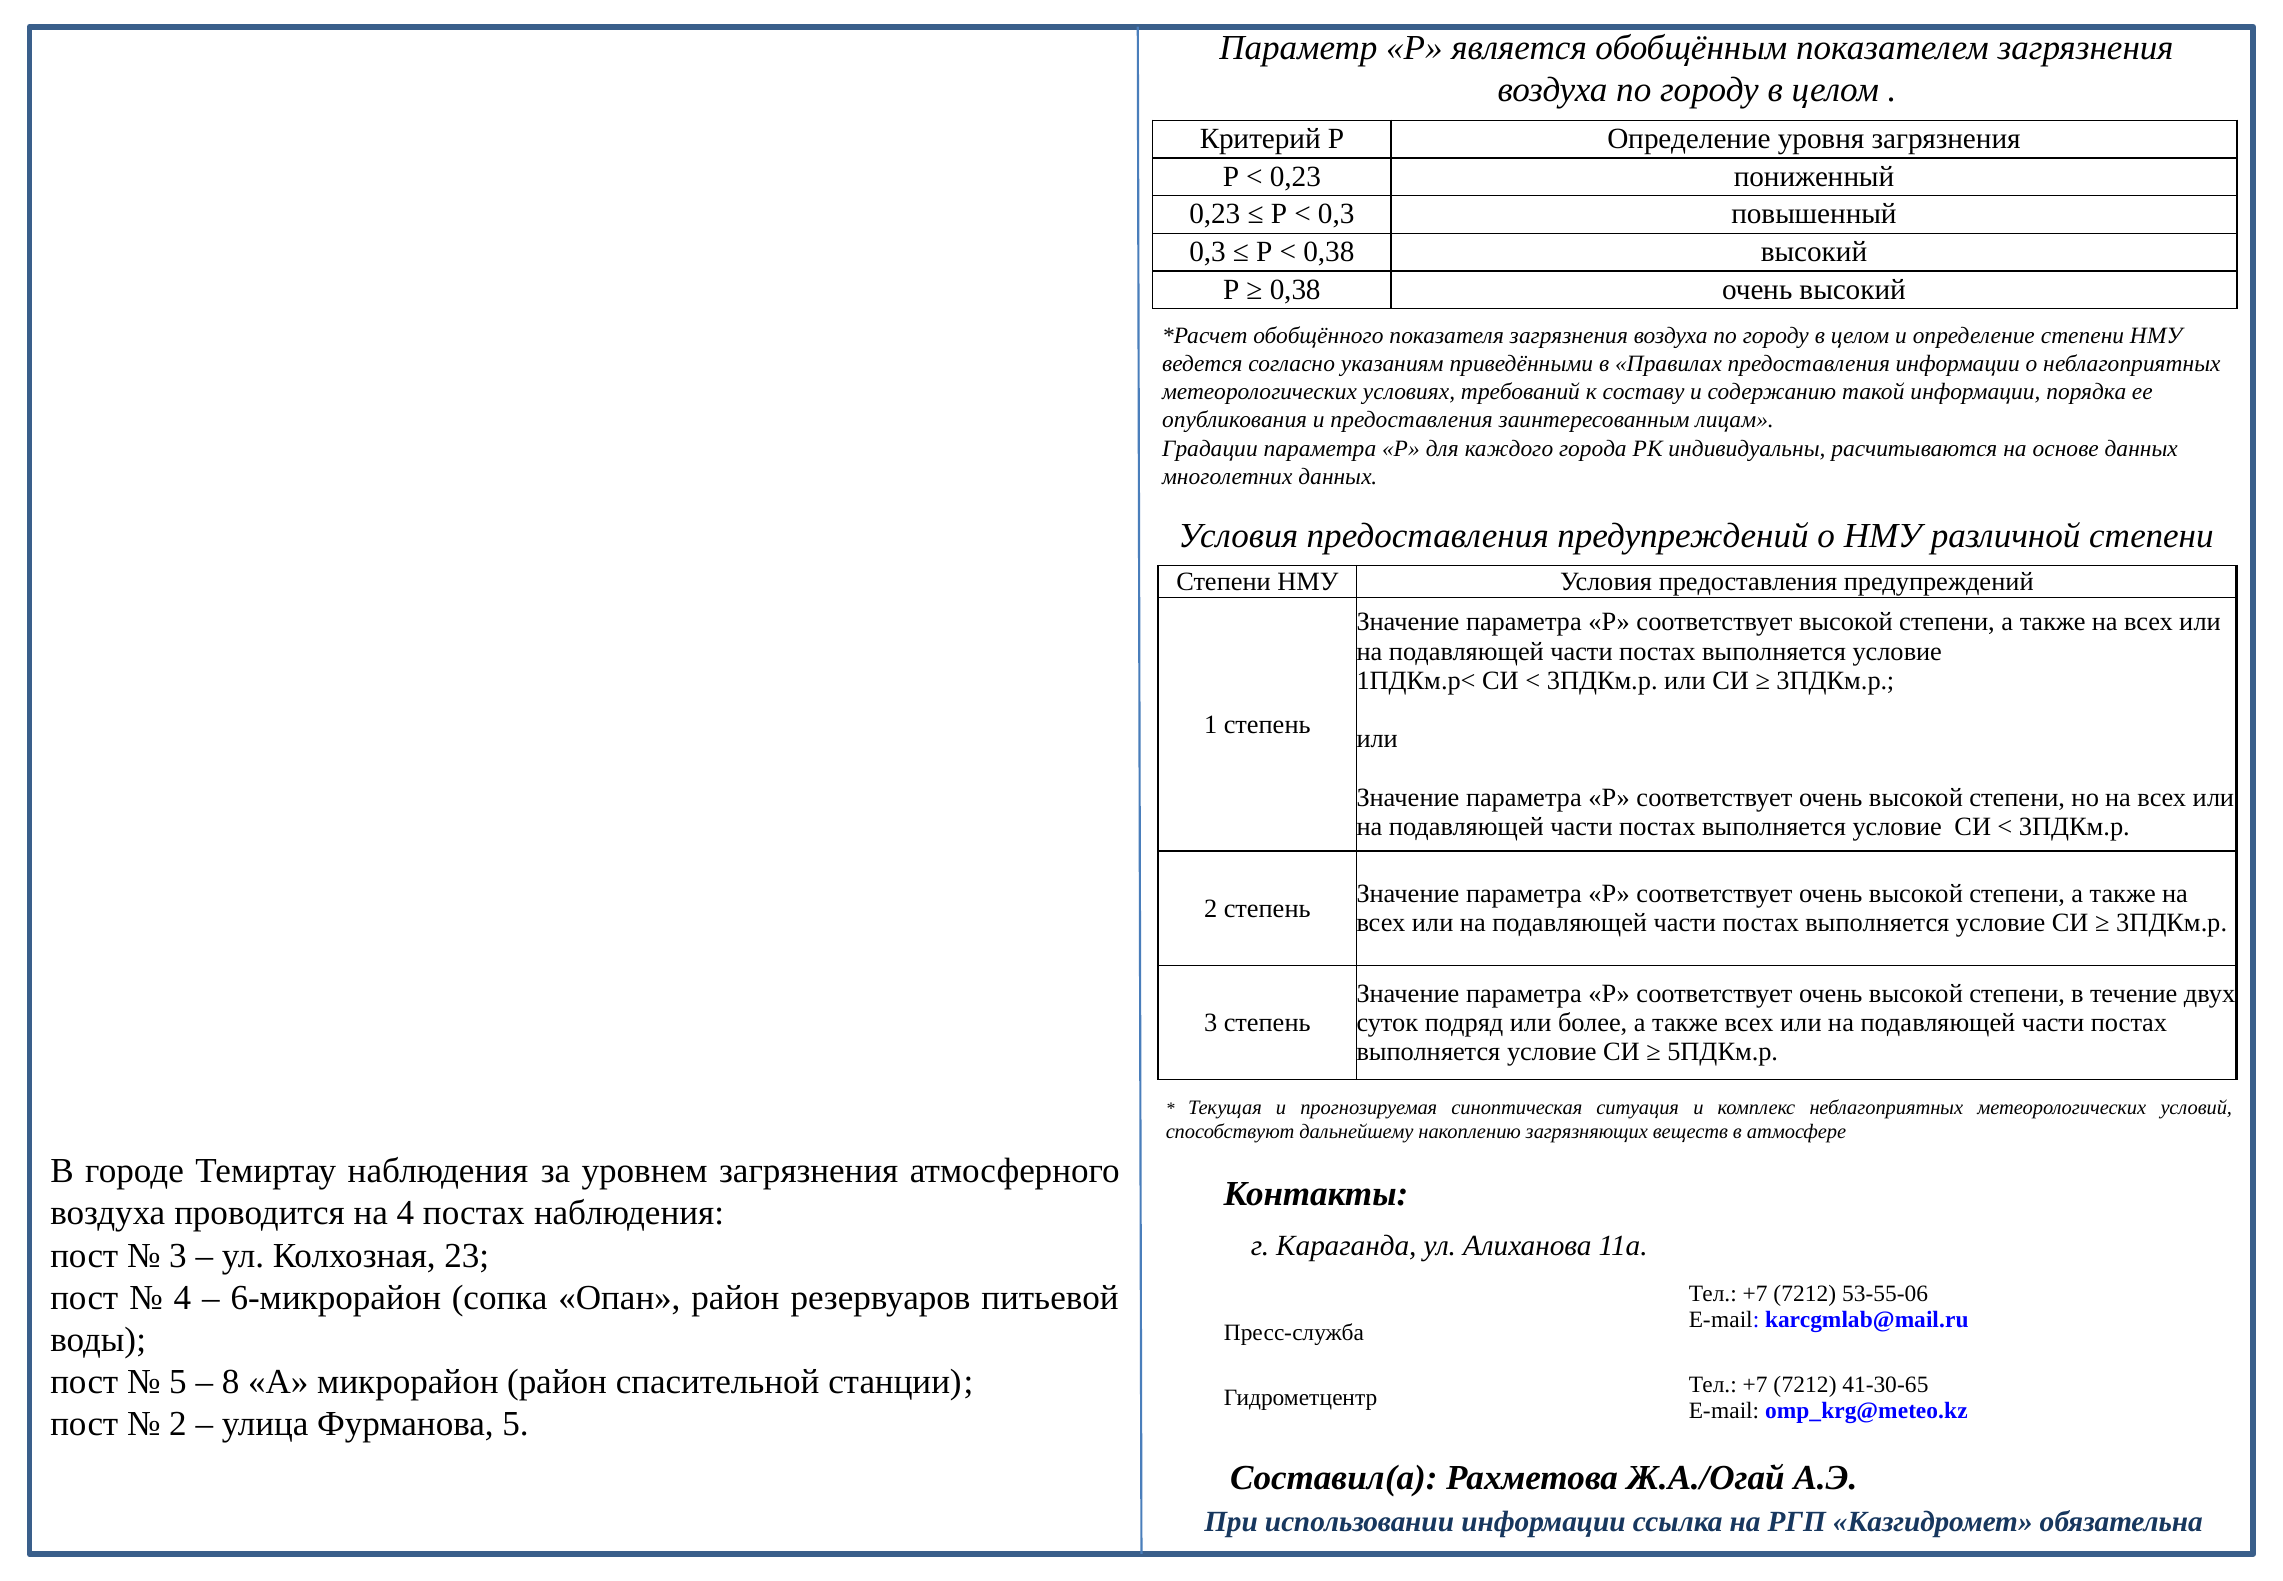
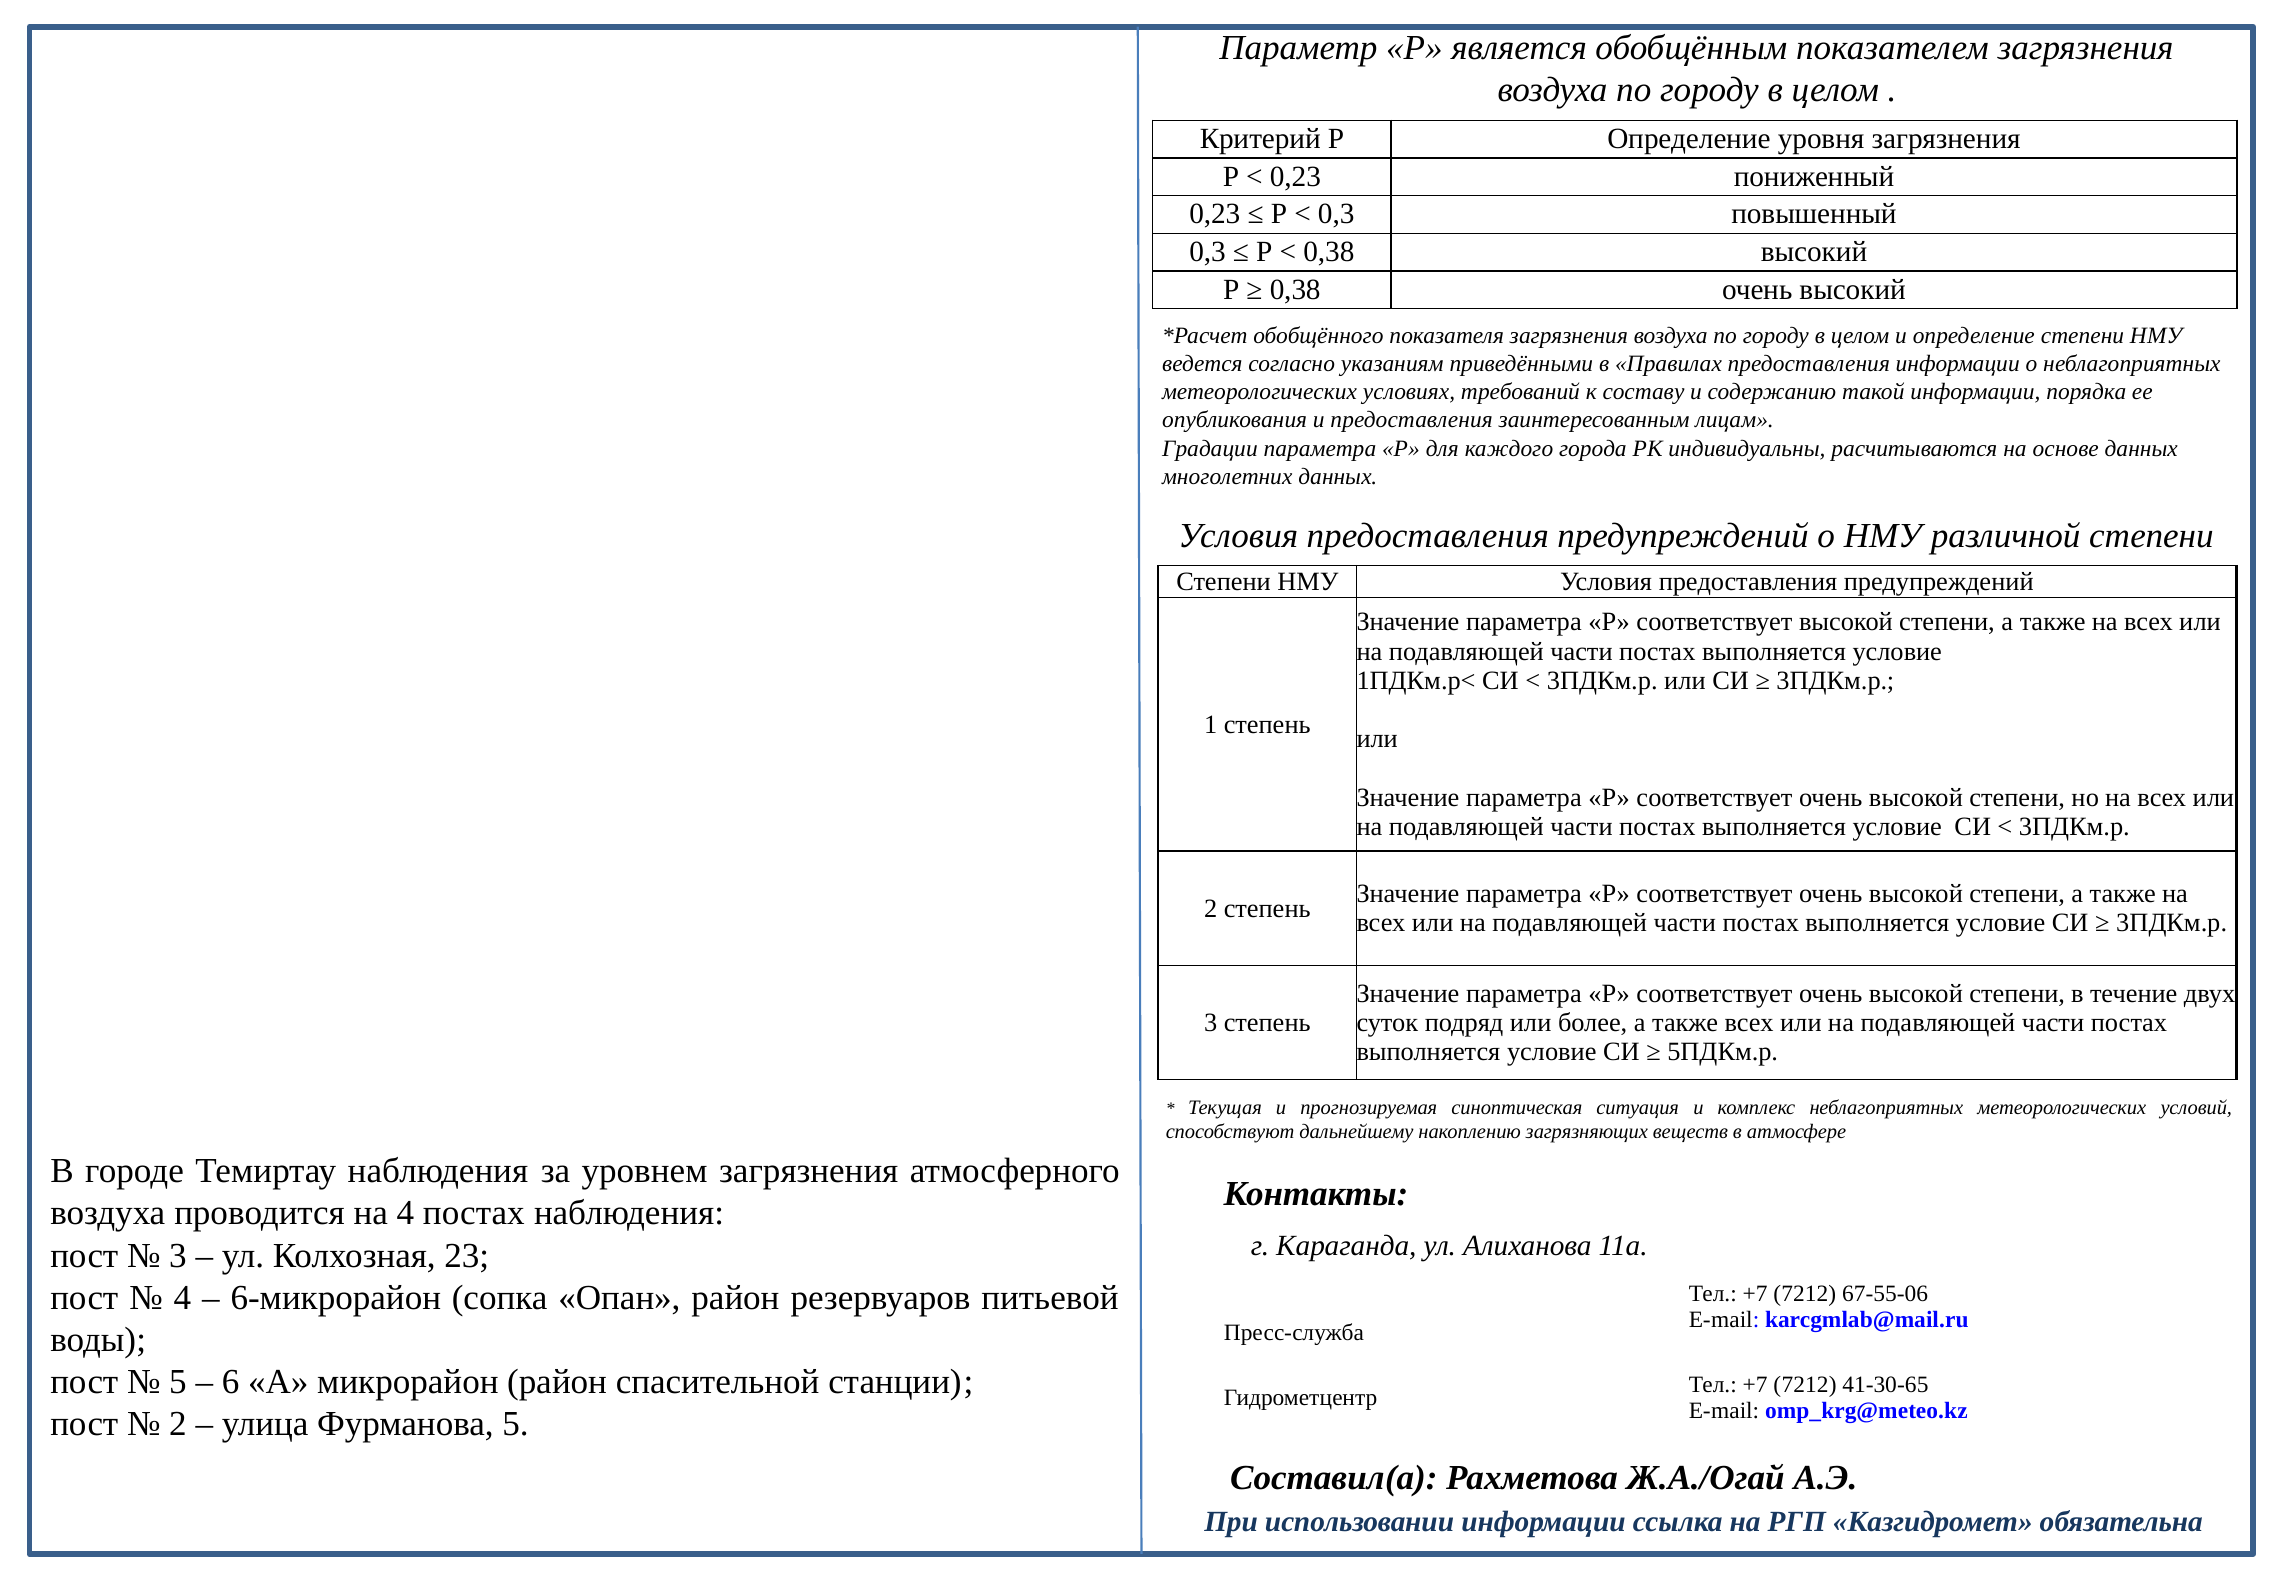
53-55-06: 53-55-06 -> 67-55-06 (1885, 1293)
8: 8 -> 6 (231, 1382)
